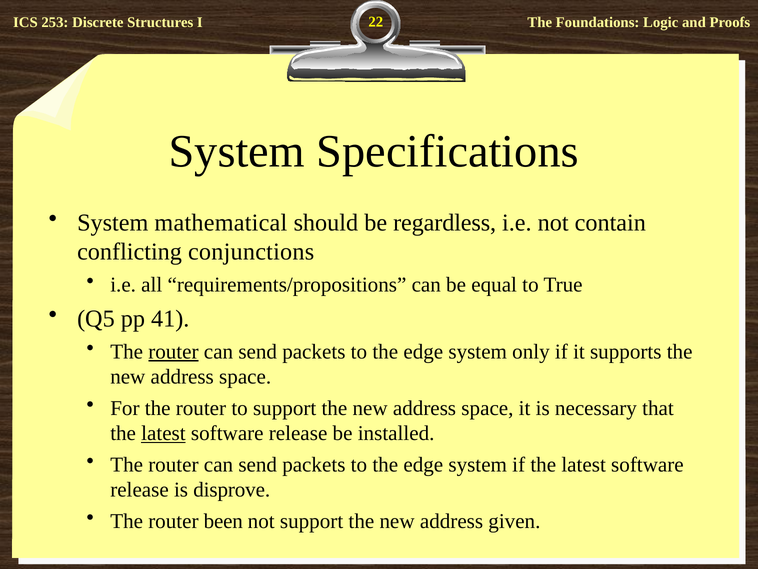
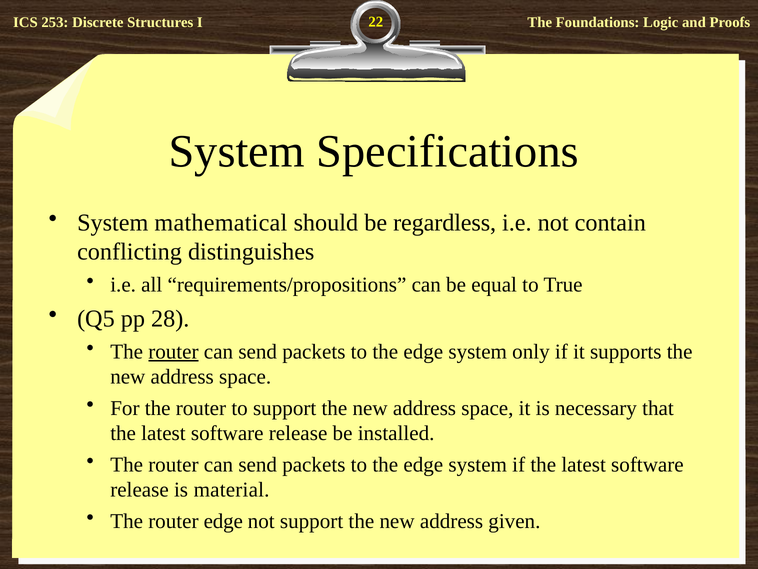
conjunctions: conjunctions -> distinguishes (251, 251)
41: 41 -> 28 (170, 318)
latest underline: present -> none (163, 433)
disprove: disprove -> material (232, 489)
router been: been -> edge (223, 521)
